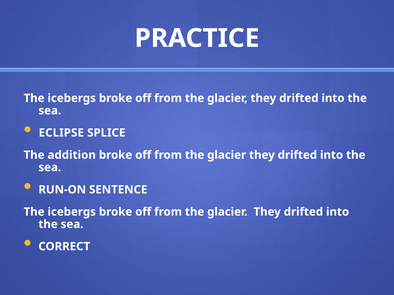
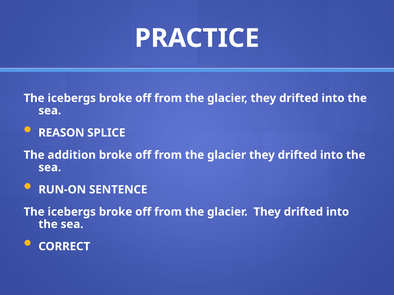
ECLIPSE: ECLIPSE -> REASON (61, 133)
